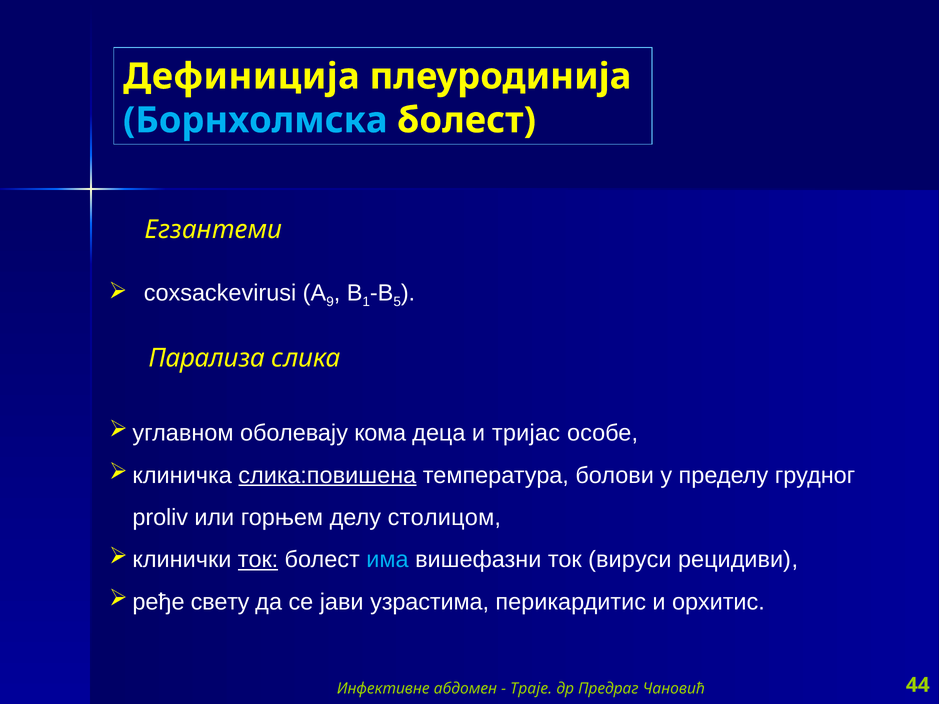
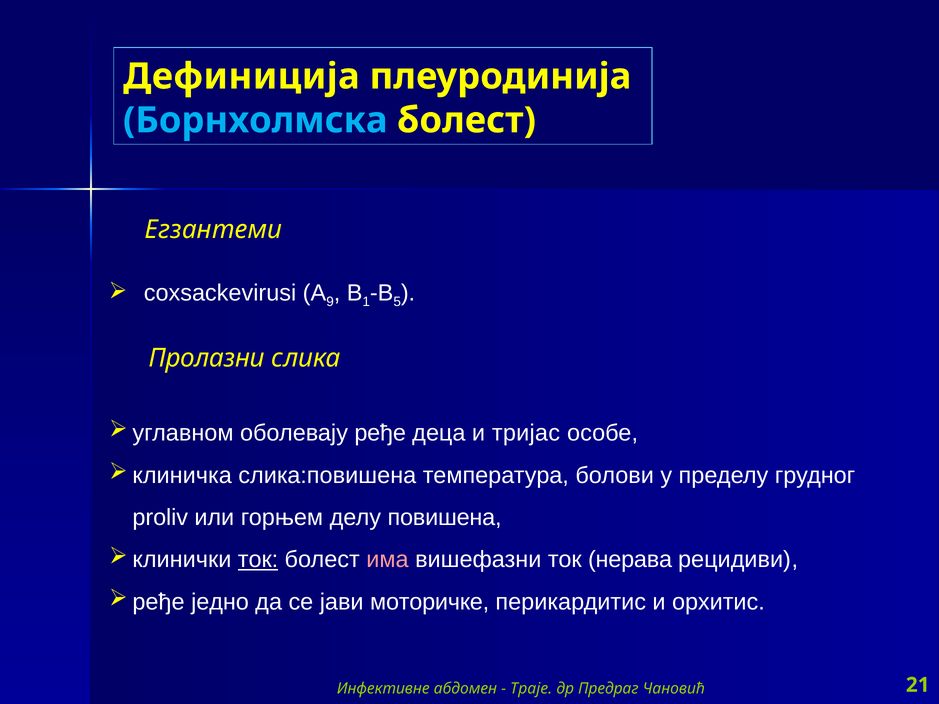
Парализа: Парализа -> Пролазни (207, 358)
кома: кома -> ређе (380, 433)
слика:повишена underline: present -> none (327, 475)
столицом: столицом -> повишена (445, 518)
има colour: light blue -> pink (388, 560)
вируси: вируси -> нерава (630, 560)
свету: свету -> једно (220, 602)
узрастима: узрастима -> моторичке (430, 602)
44: 44 -> 21 (918, 685)
